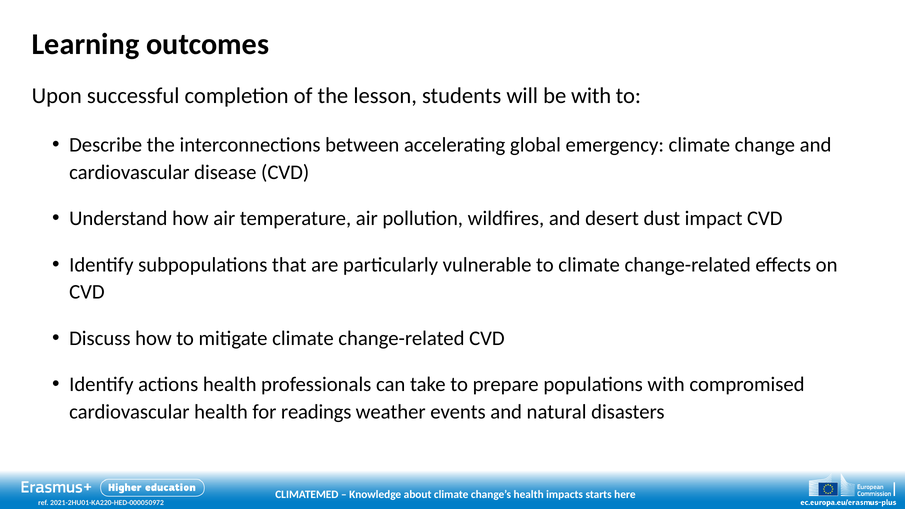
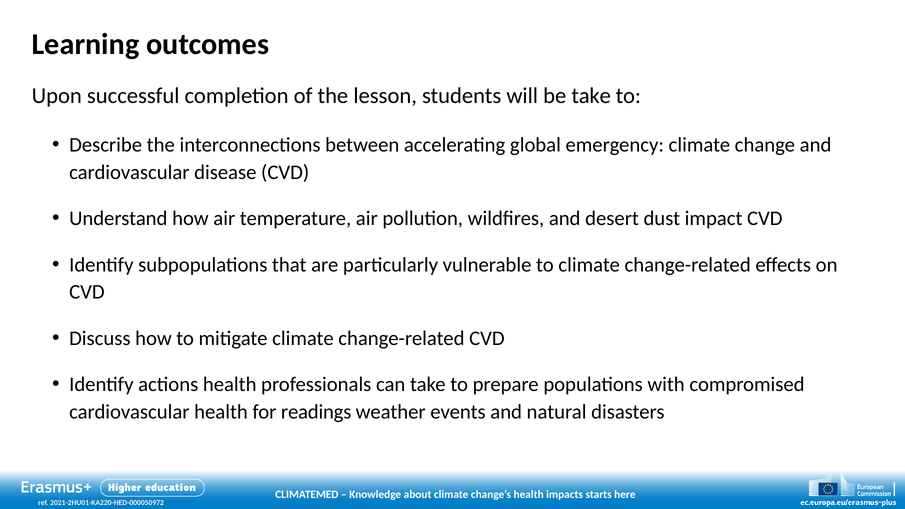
be with: with -> take (591, 96)
